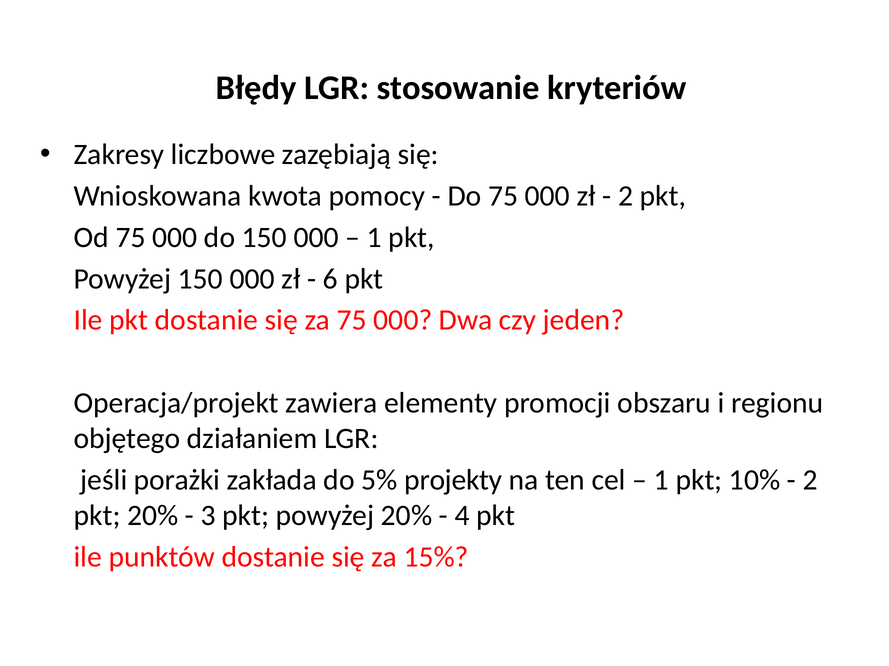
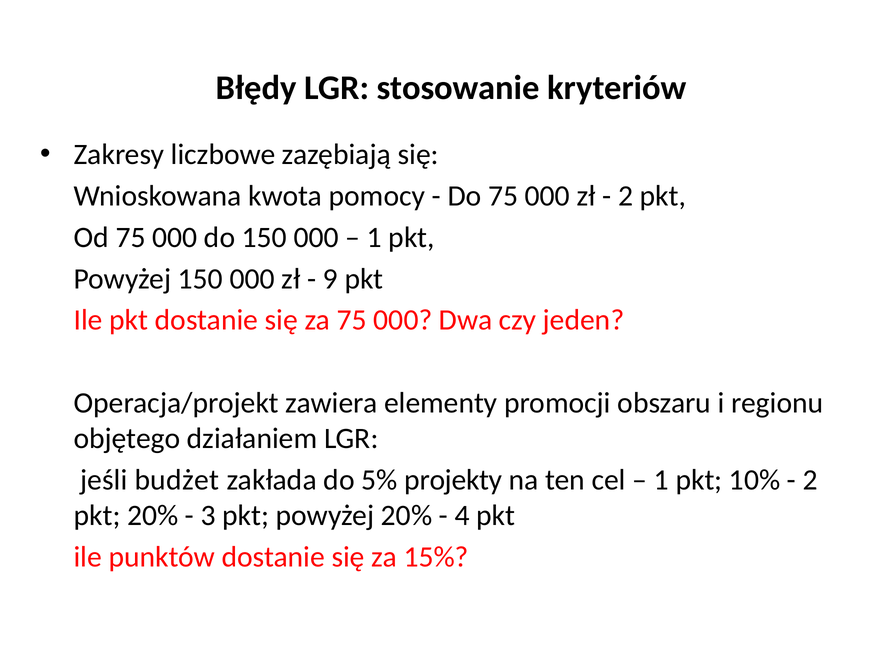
6: 6 -> 9 (330, 279)
porażki: porażki -> budżet (177, 481)
